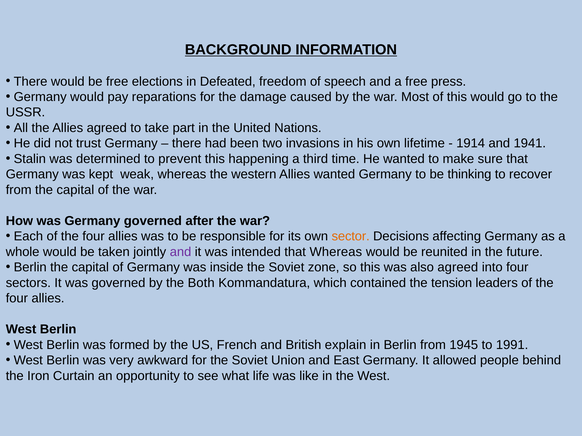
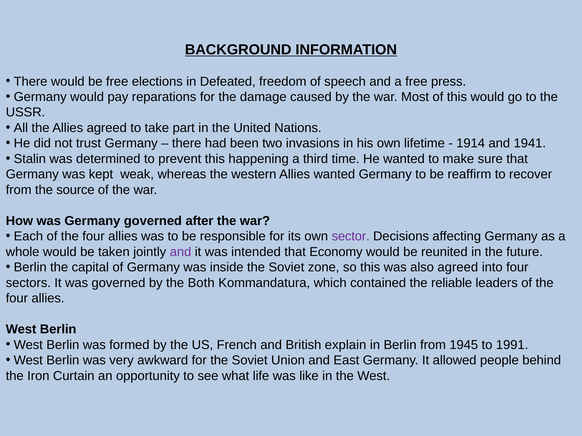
thinking: thinking -> reaffirm (469, 175)
from the capital: capital -> source (75, 190)
sector colour: orange -> purple (351, 237)
that Whereas: Whereas -> Economy (336, 252)
tension: tension -> reliable (452, 283)
